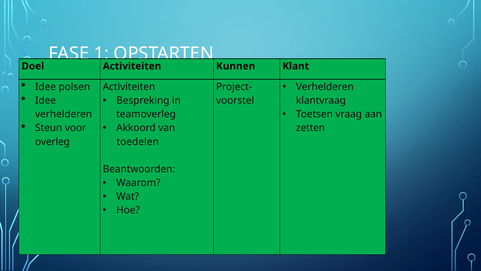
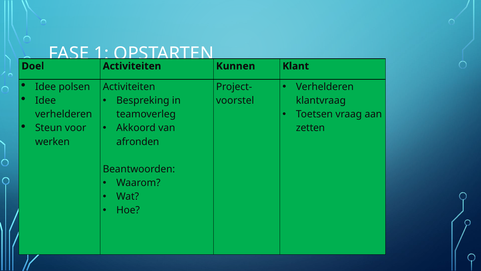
overleg: overleg -> werken (52, 142)
toedelen: toedelen -> afronden (138, 142)
